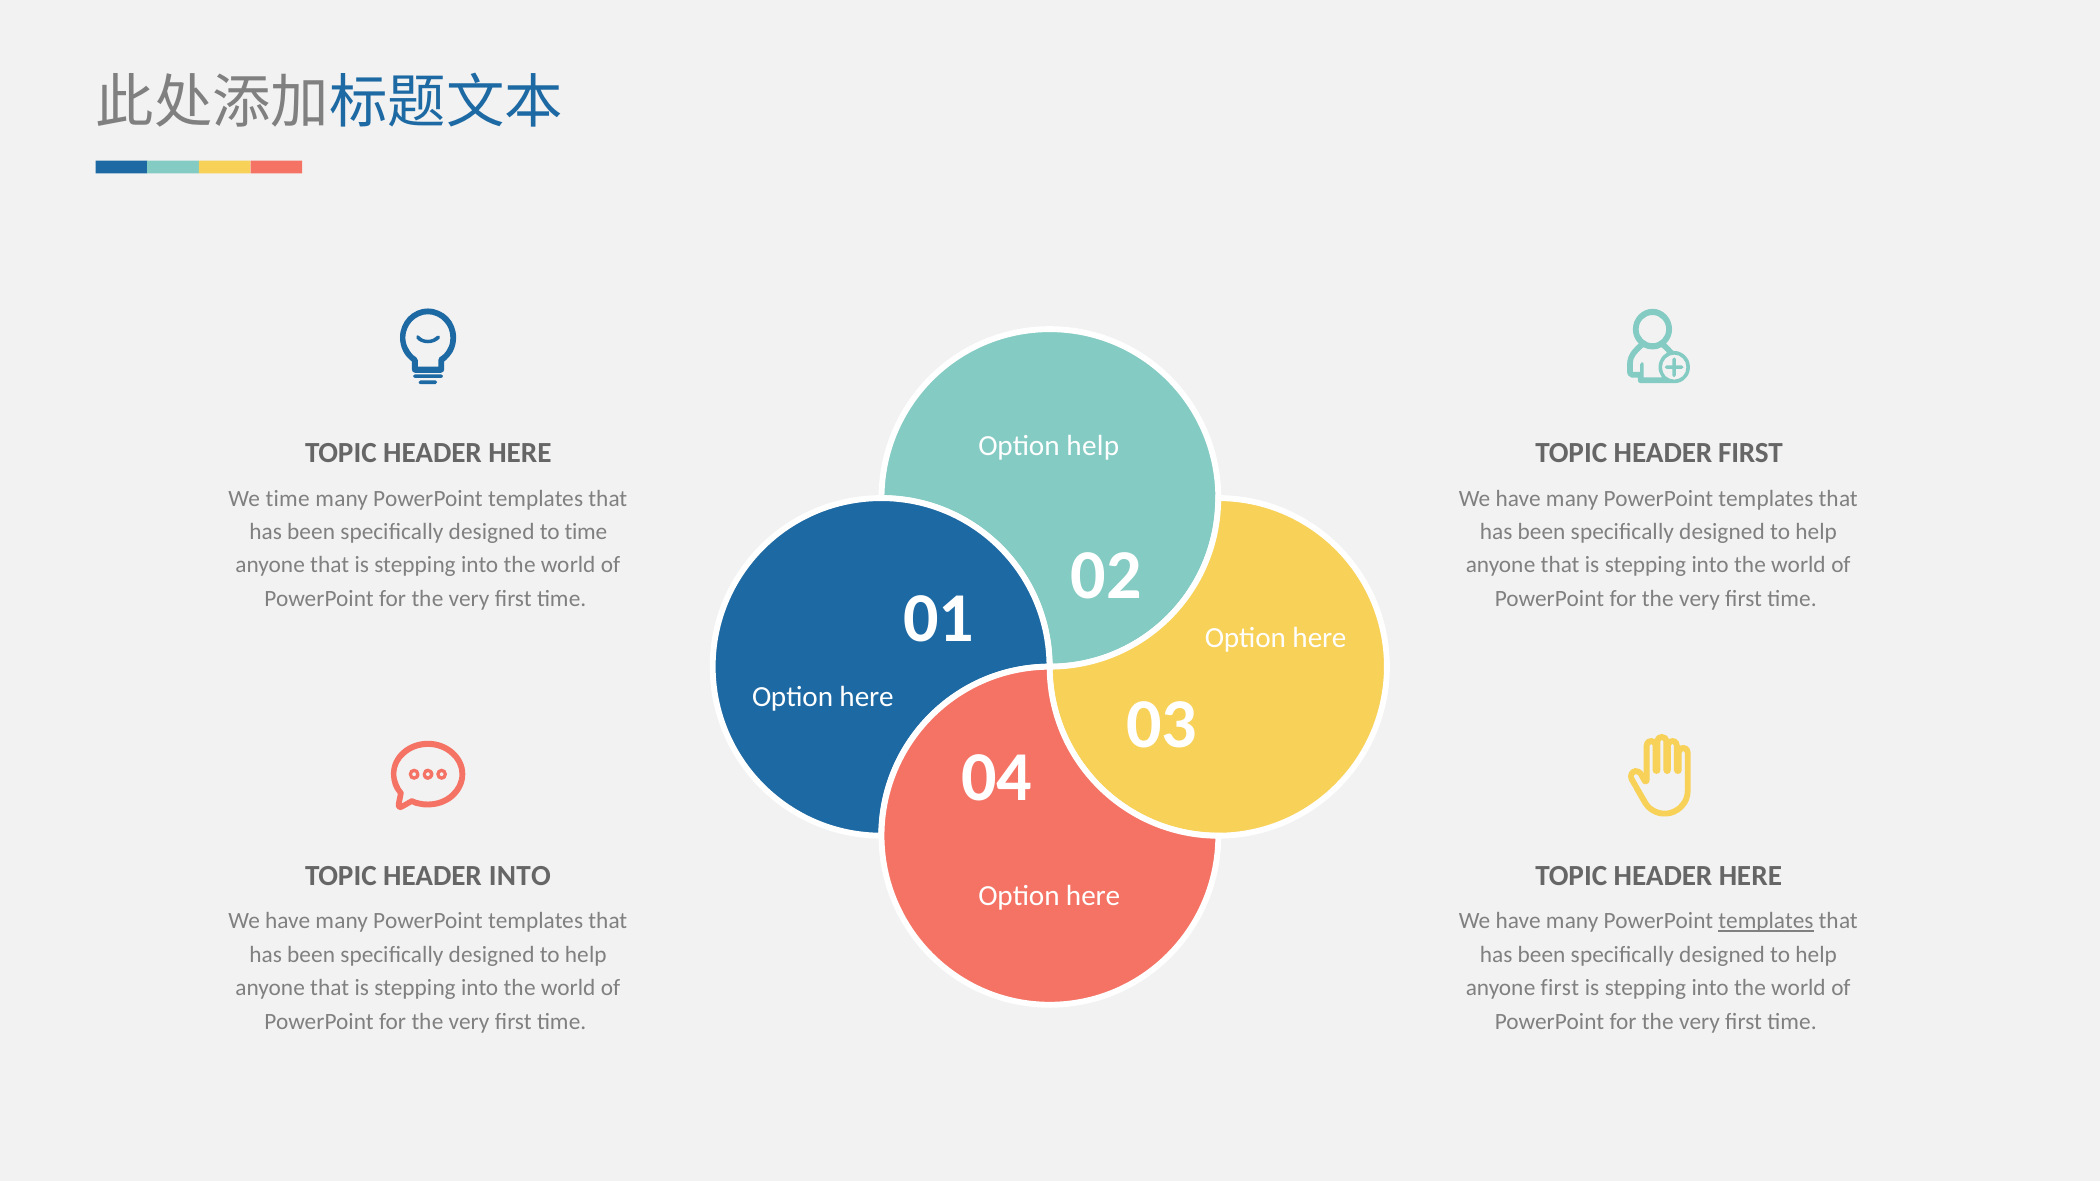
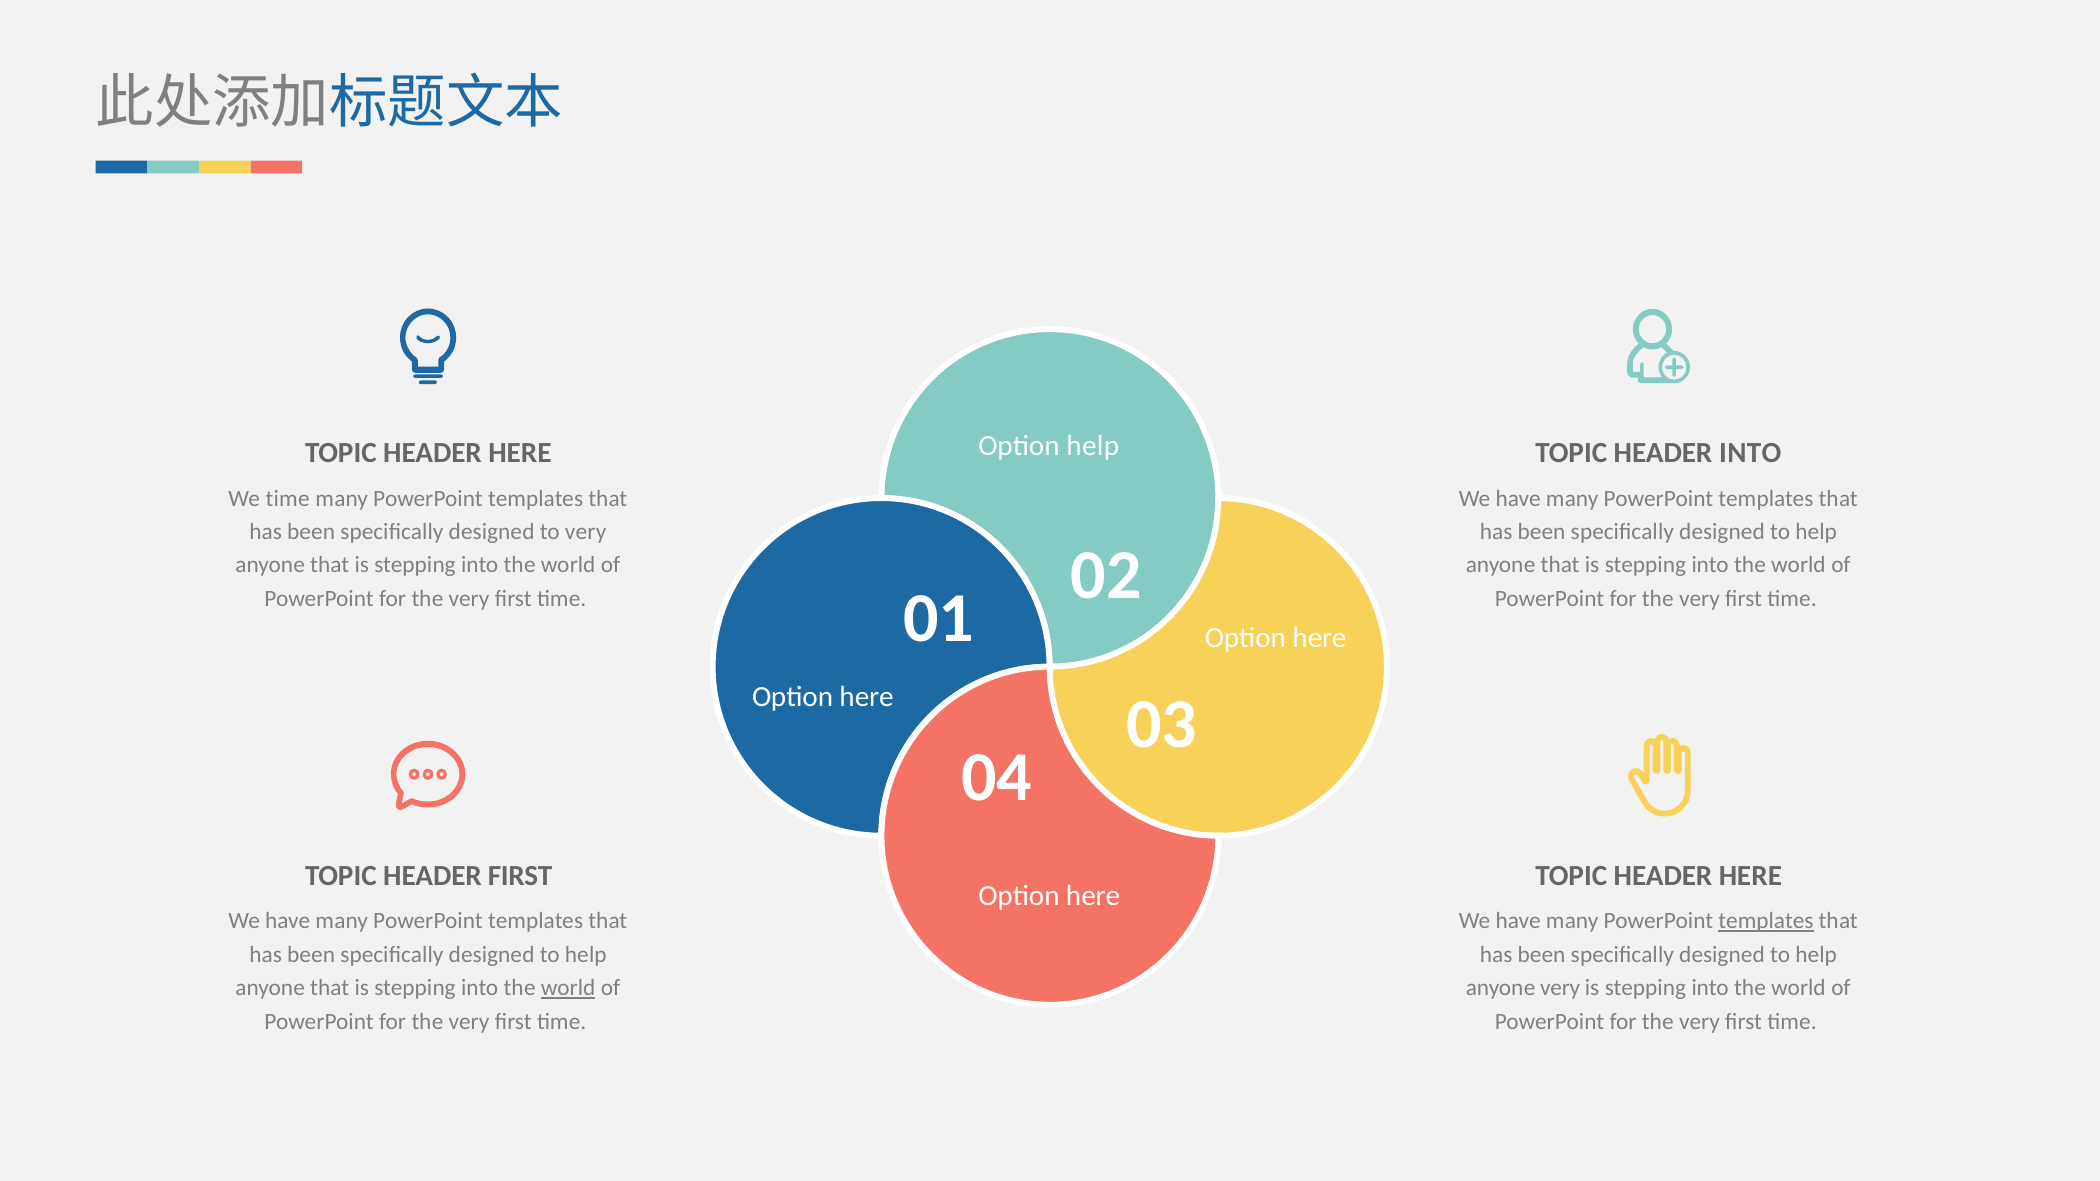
HEADER FIRST: FIRST -> INTO (1750, 453)
to time: time -> very (586, 532)
HEADER INTO: INTO -> FIRST (520, 876)
world underline: none -> present (568, 988)
anyone first: first -> very (1560, 988)
